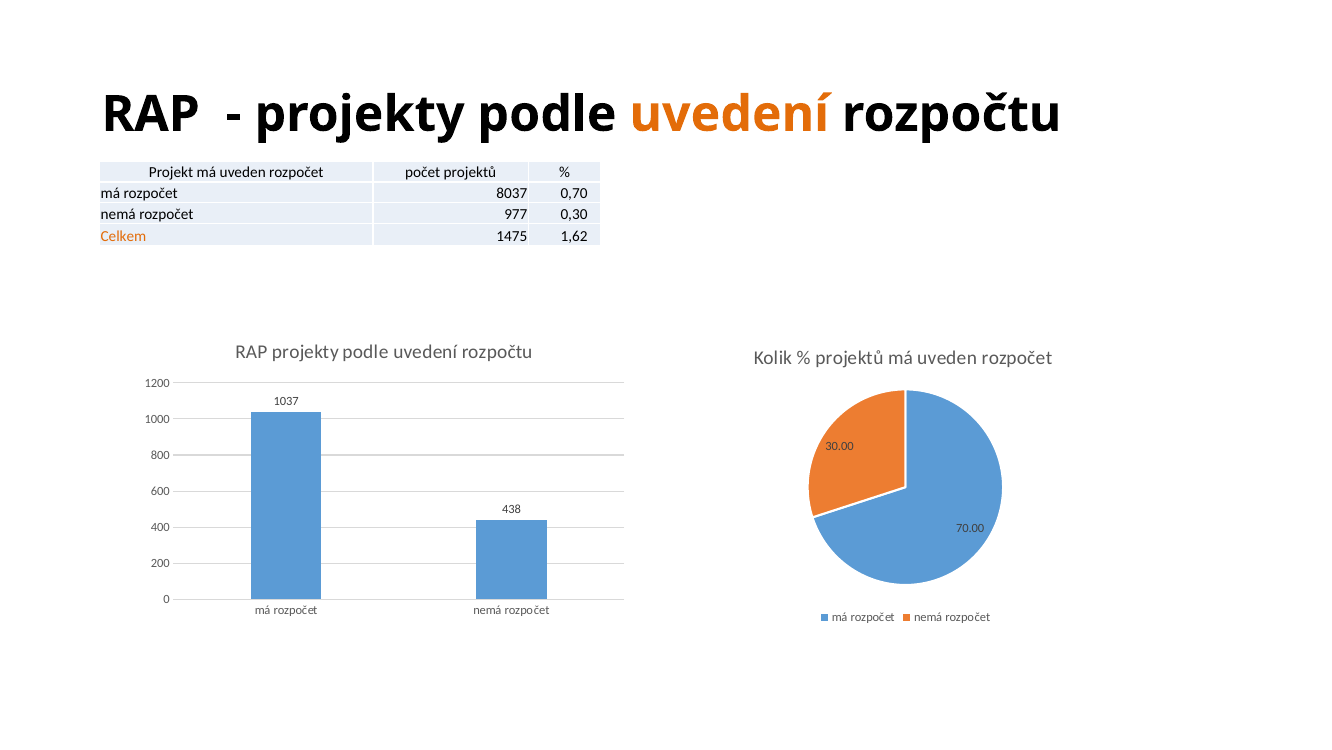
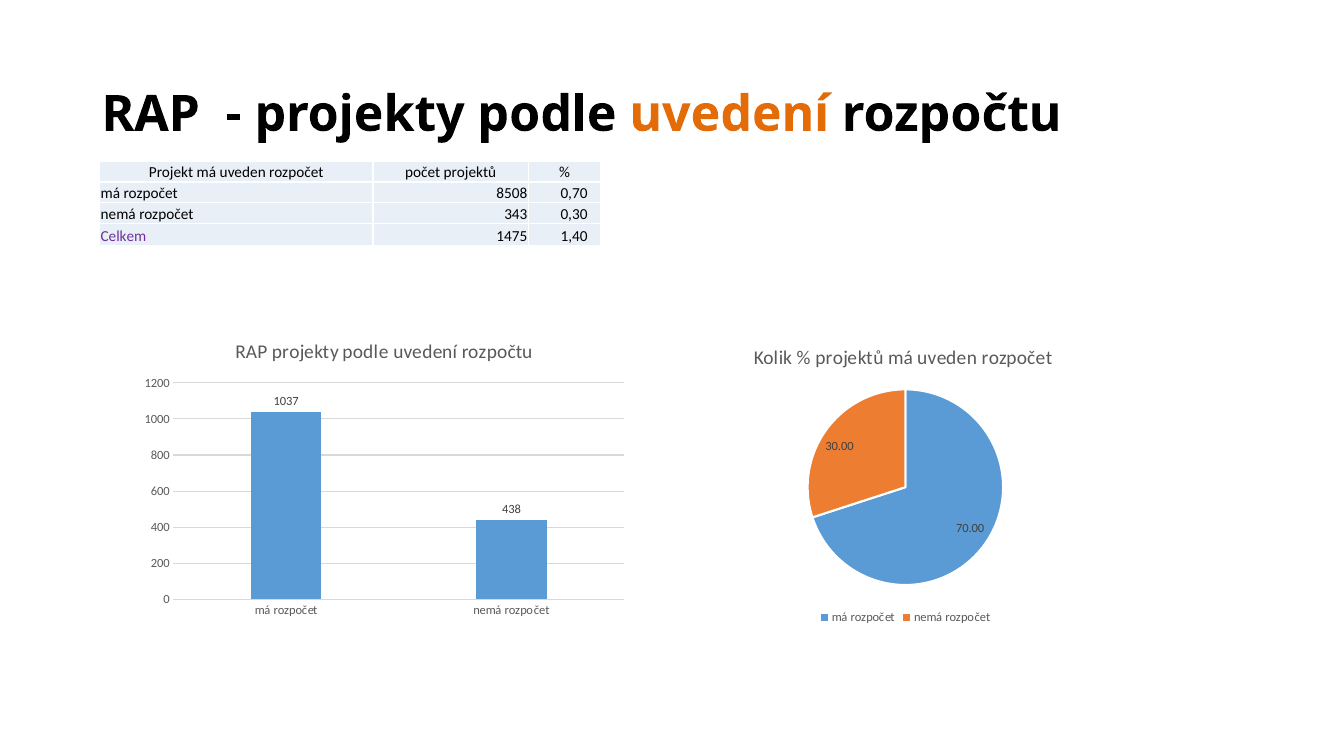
8037: 8037 -> 8508 (512, 193)
977: 977 -> 343 (516, 214)
Celkem colour: orange -> purple (123, 236)
1,62: 1,62 -> 1,40 (574, 236)
